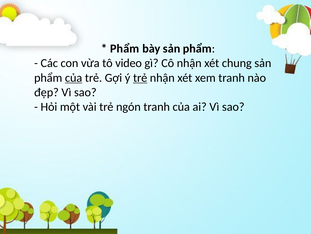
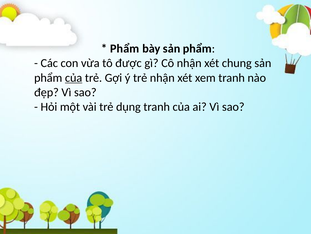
video: video -> được (128, 63)
trẻ underline: present -> none (140, 78)
ngón: ngón -> dụng (128, 107)
